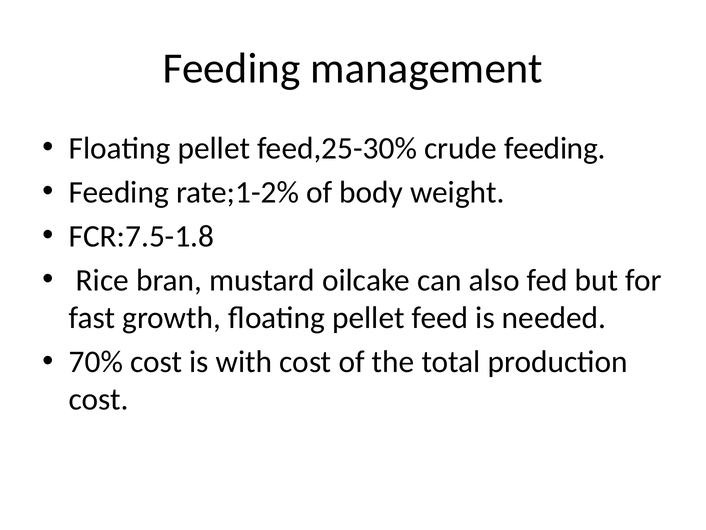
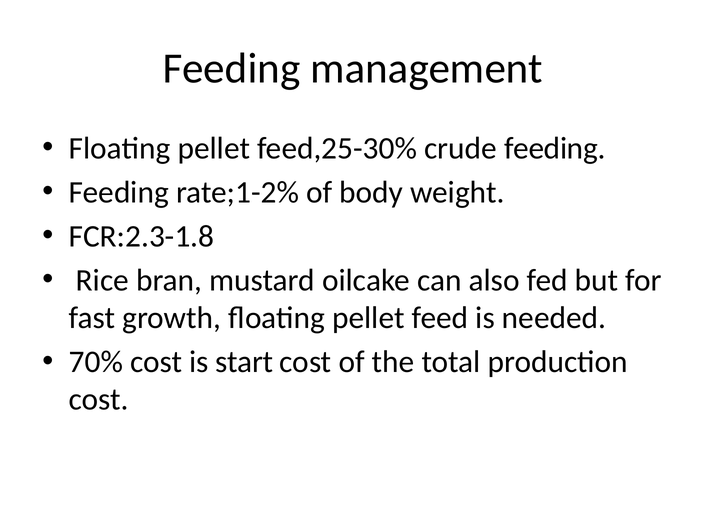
FCR:7.5-1.8: FCR:7.5-1.8 -> FCR:2.3-1.8 (142, 236)
with: with -> start (244, 362)
